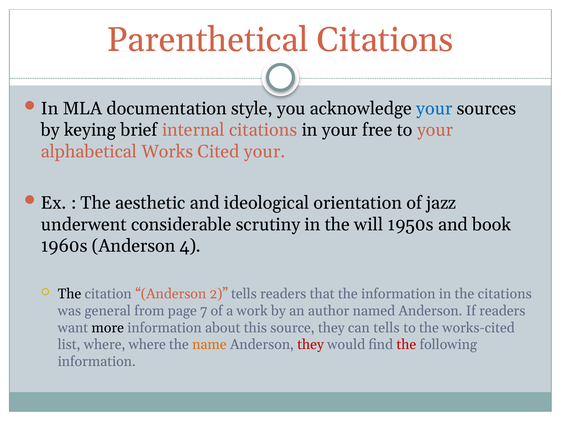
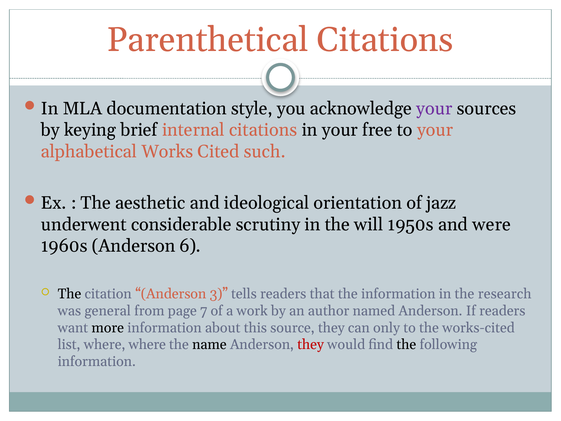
your colour: blue -> purple (434, 108)
Cited your: your -> such (265, 151)
book: book -> were (492, 224)
4: 4 -> 6 (190, 246)
2: 2 -> 3 (219, 294)
the citations: citations -> research (505, 294)
can tells: tells -> only (387, 328)
name colour: orange -> black (209, 344)
the colour: red -> black (406, 344)
